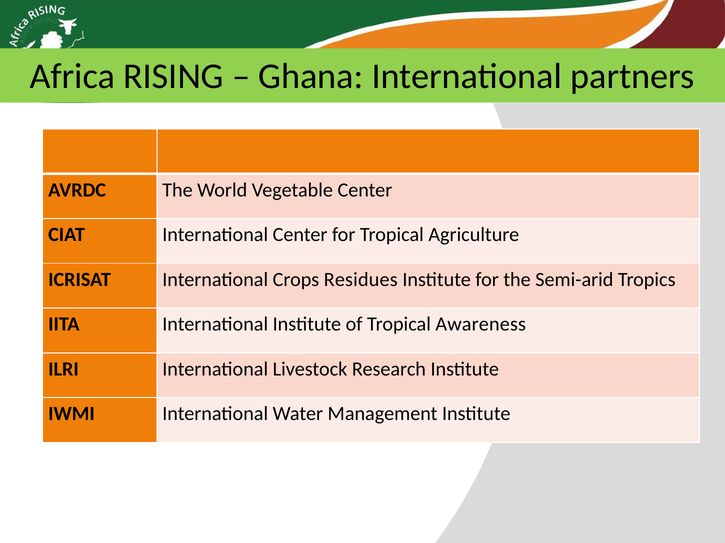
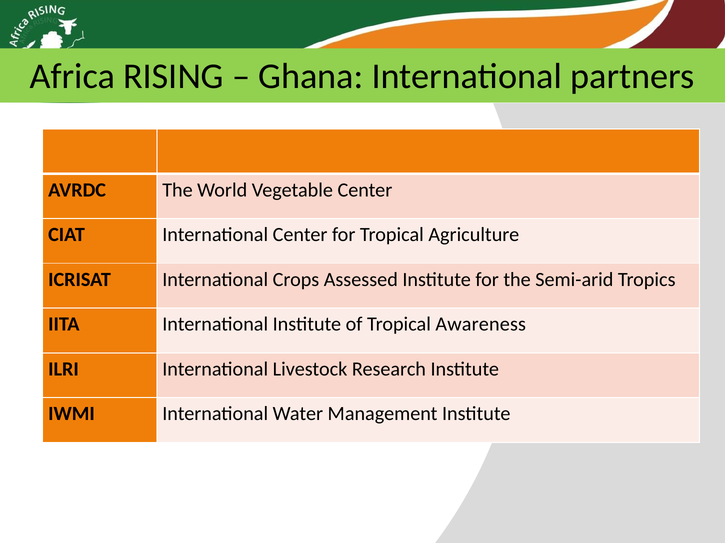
Residues: Residues -> Assessed (361, 280)
